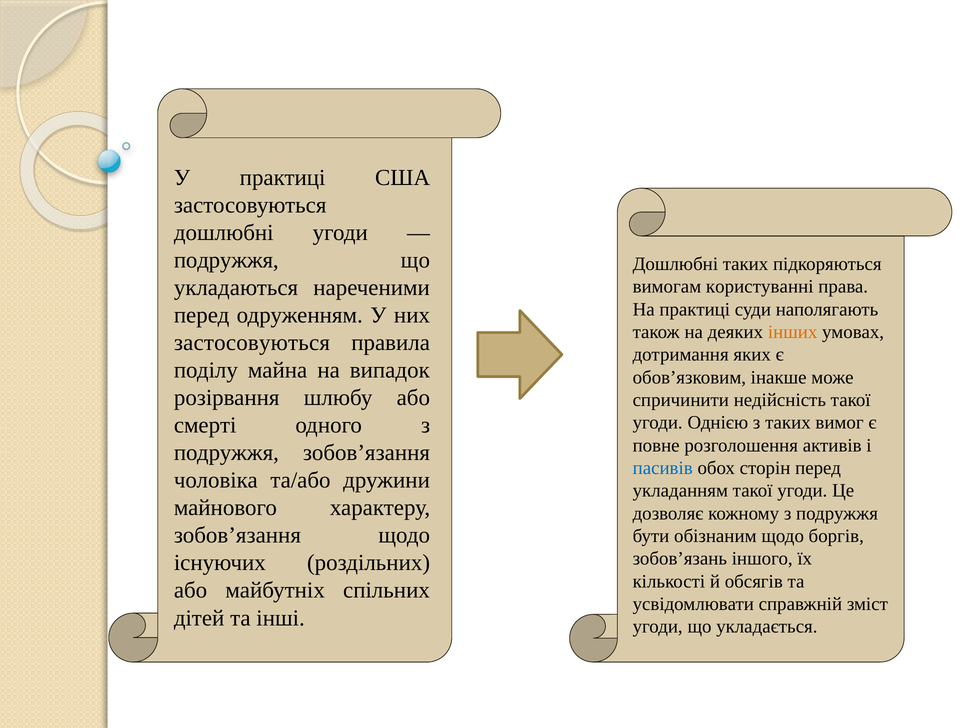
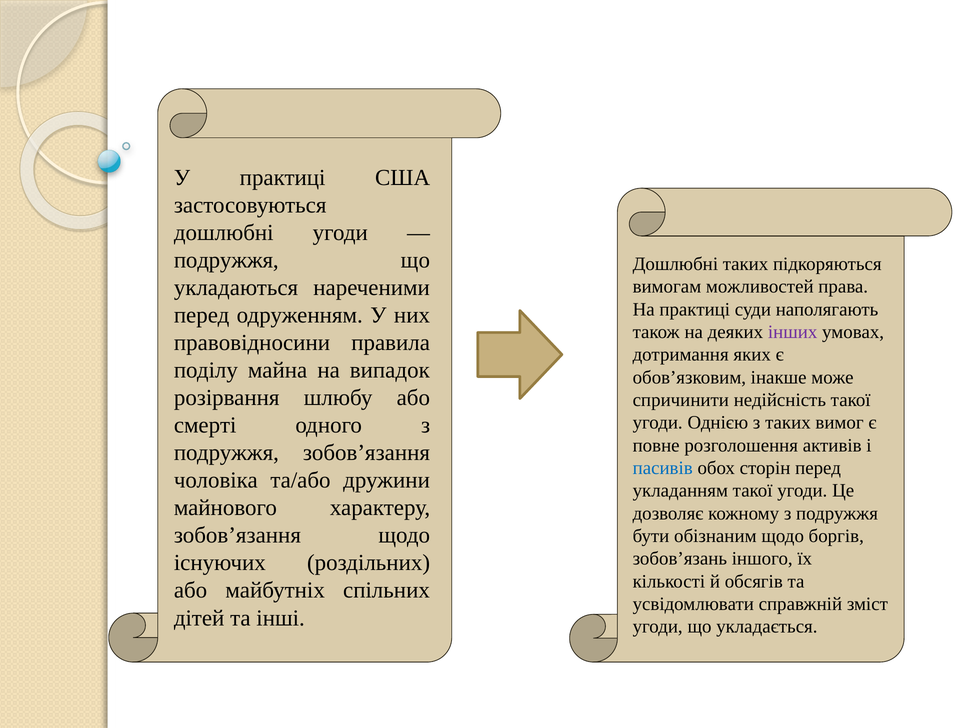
користуванні: користуванні -> можливостей (760, 287)
інших colour: orange -> purple (793, 332)
застосовуються: застосовуються -> правовідносини (252, 343)
